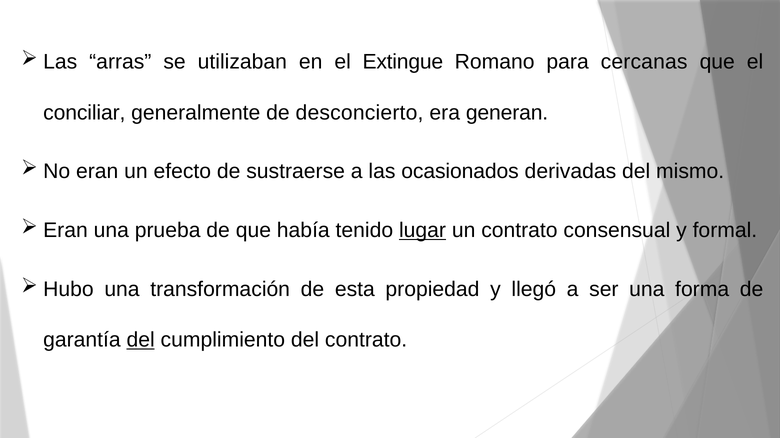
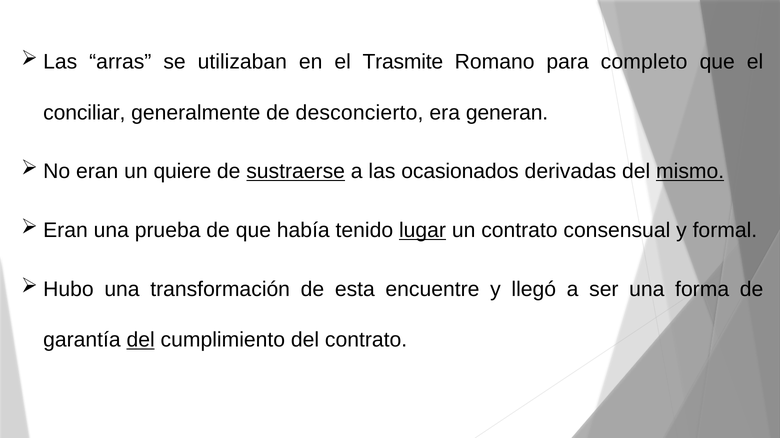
Extingue: Extingue -> Trasmite (403, 62)
cercanas: cercanas -> completo (644, 62)
efecto: efecto -> quiere (182, 172)
sustraerse underline: none -> present (296, 172)
mismo underline: none -> present (690, 172)
propiedad: propiedad -> encuentre (432, 290)
